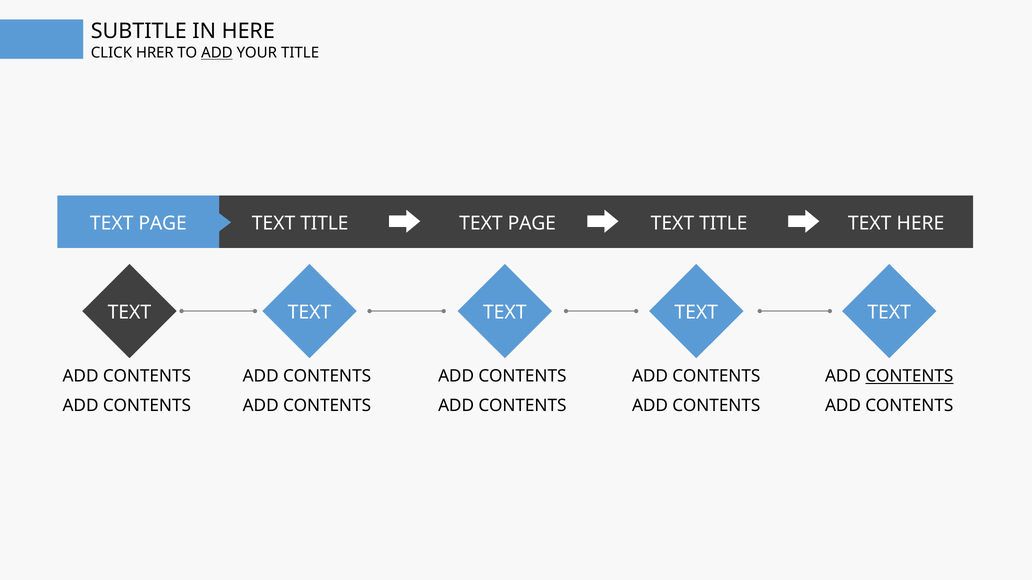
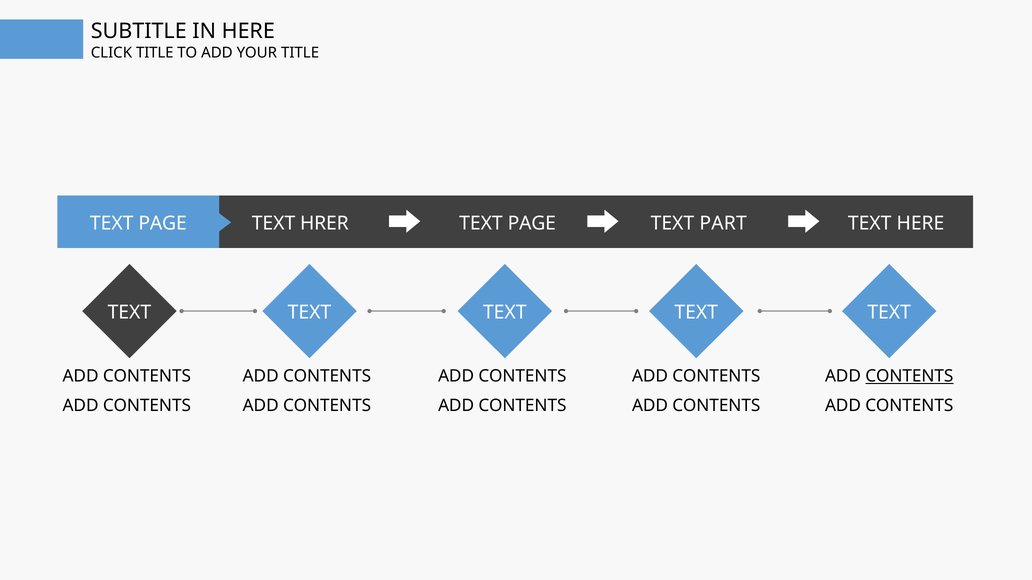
CLICK HRER: HRER -> TITLE (155, 53)
ADD underline: present -> none (217, 53)
TITLE: TITLE -> HRER (324, 224)
TITLE: TITLE -> PART (723, 224)
